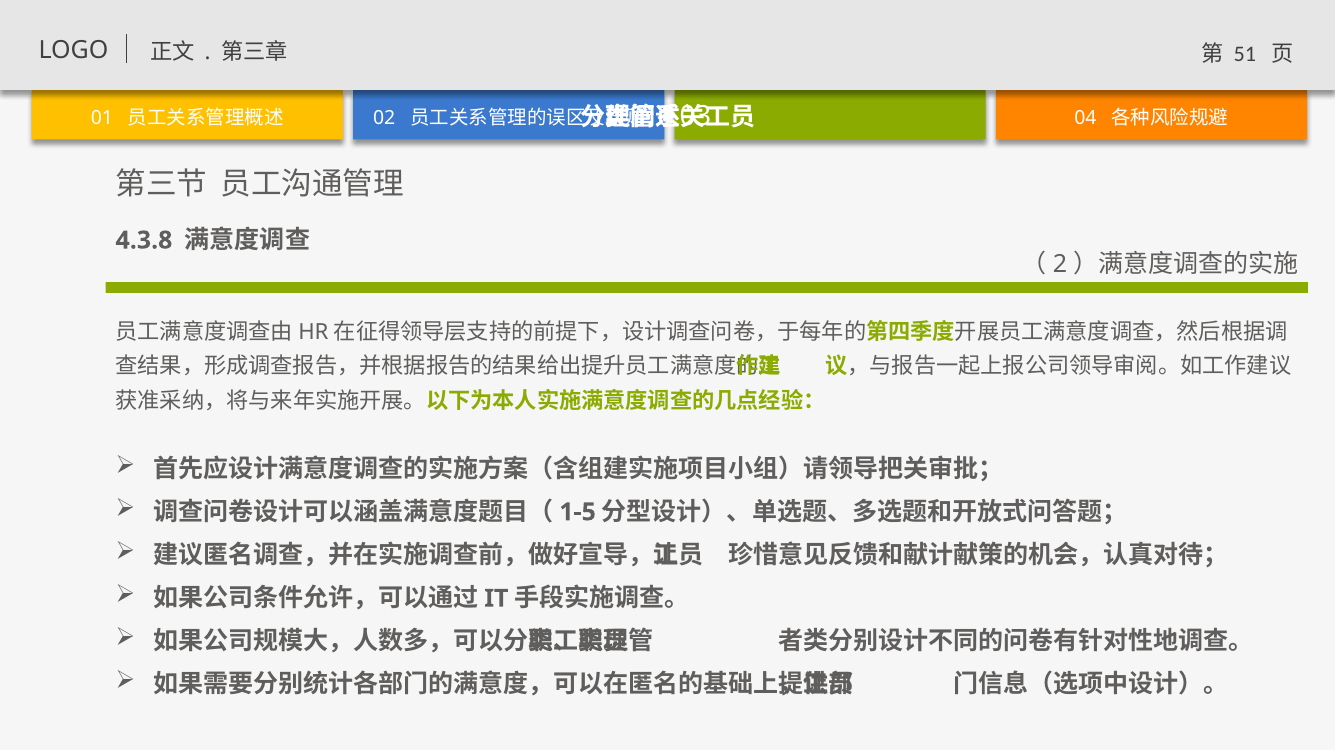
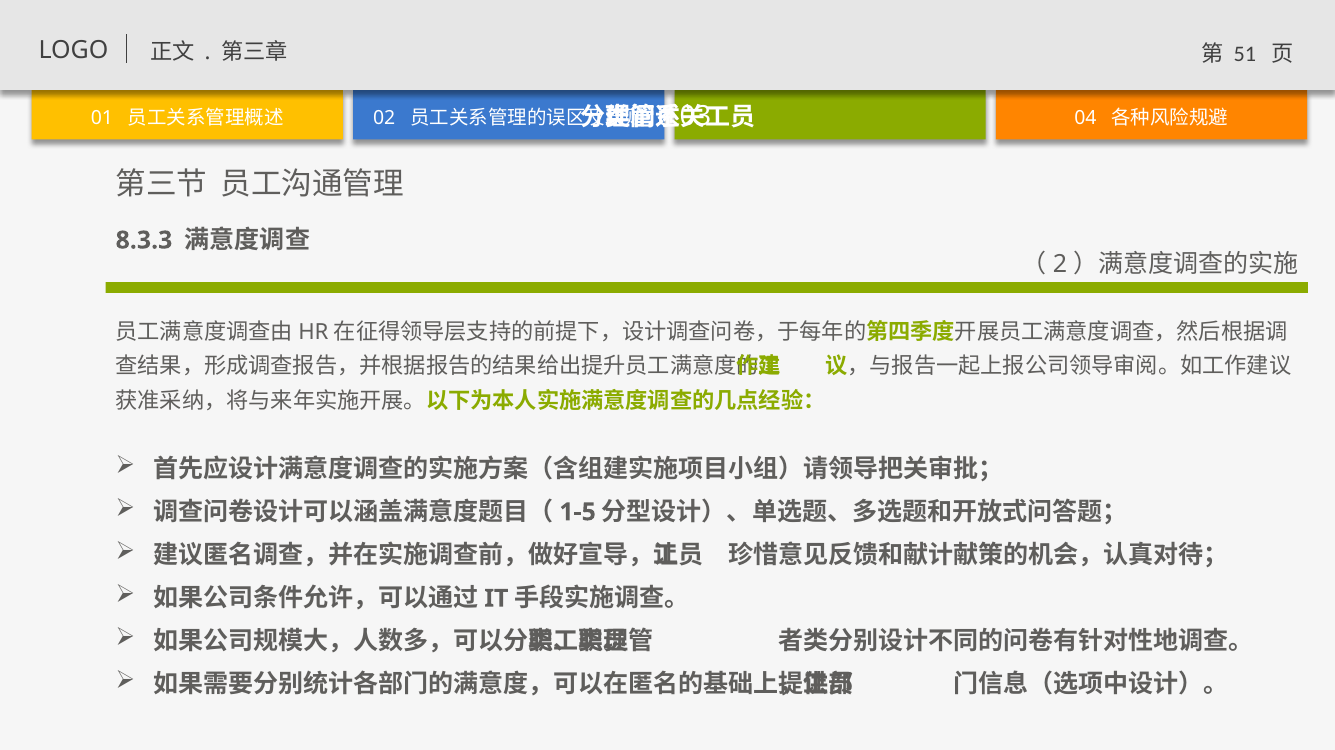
4.3.8: 4.3.8 -> 8.3.3 (144, 240)
